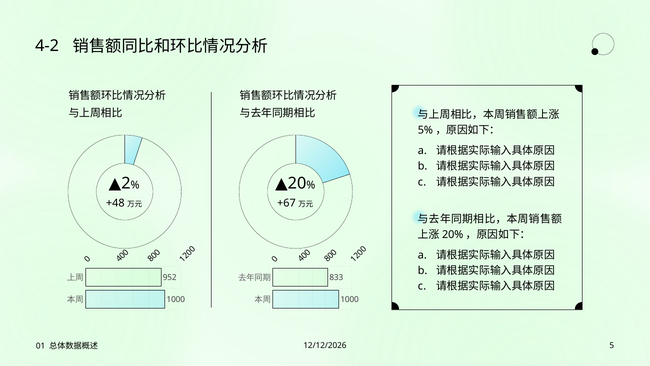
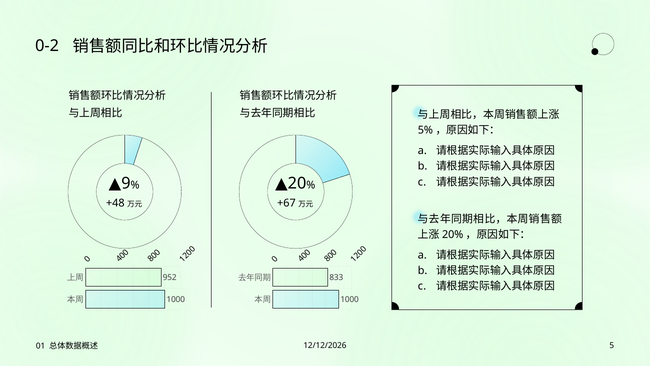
4-2: 4-2 -> 0-2 (47, 46)
2: 2 -> 9 (126, 183)
